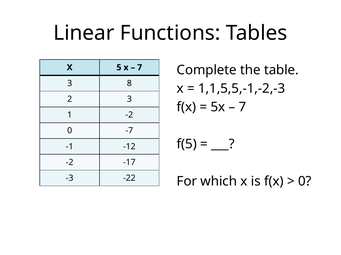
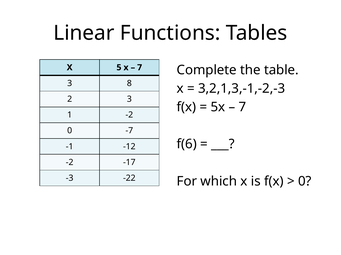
1,1,5,5,-1,-2,-3: 1,1,5,5,-1,-2,-3 -> 3,2,1,3,-1,-2,-3 (242, 89)
f(5: f(5 -> f(6 (187, 145)
